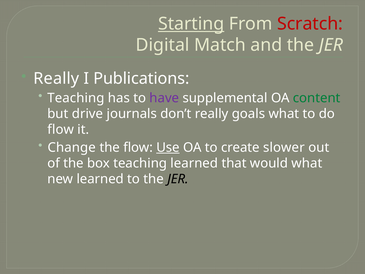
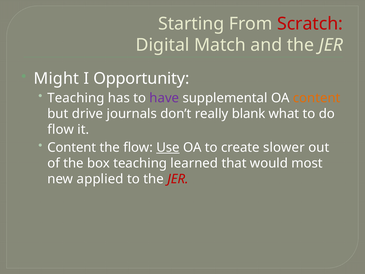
Starting underline: present -> none (191, 24)
Really: Really -> Might (56, 78)
Publications: Publications -> Opportunity (141, 78)
content colour: green -> orange (317, 98)
goals: goals -> blank (249, 114)
Change: Change -> Content (72, 147)
would what: what -> most (307, 163)
new learned: learned -> applied (100, 179)
JER colour: black -> red (178, 179)
